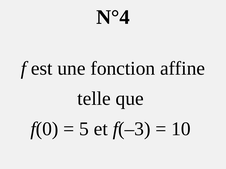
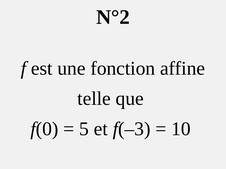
N°4: N°4 -> N°2 (113, 17)
